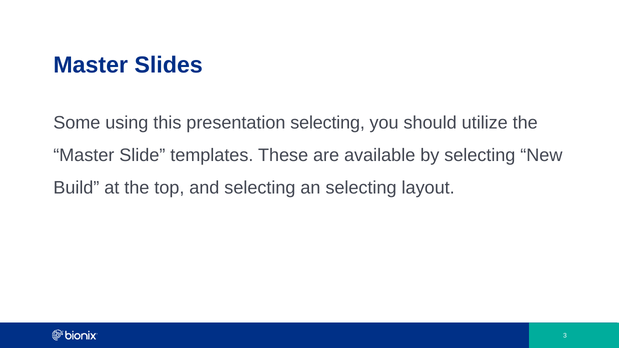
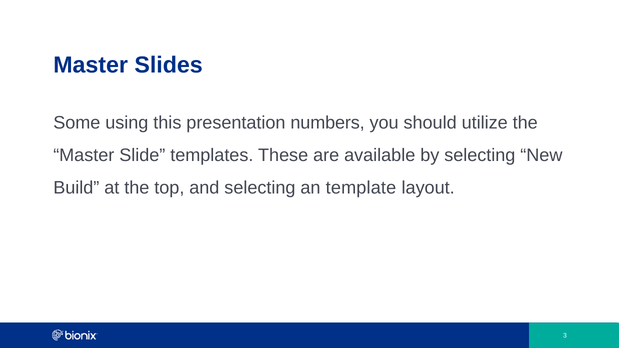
presentation selecting: selecting -> numbers (328, 123)
an selecting: selecting -> template (361, 188)
